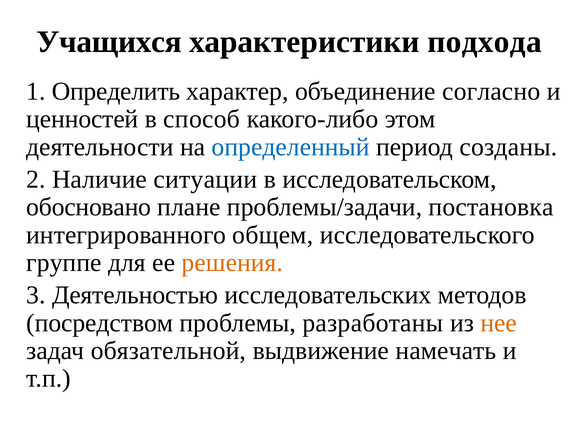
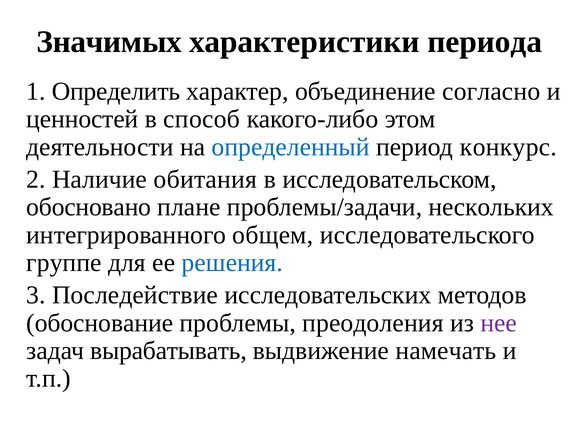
Учащихся: Учащихся -> Значимых (109, 42)
подхода: подхода -> периода (485, 42)
созданы: созданы -> конкурс (508, 147)
ситуации: ситуации -> обитания (205, 179)
постановка: постановка -> нескольких (491, 207)
решения colour: orange -> blue (232, 263)
Деятельностью: Деятельностью -> Последействие (135, 295)
посредством: посредством -> обоснование (100, 323)
разработаны: разработаны -> преодоления (373, 323)
нее colour: orange -> purple (499, 323)
обязательной: обязательной -> вырабатывать (169, 351)
